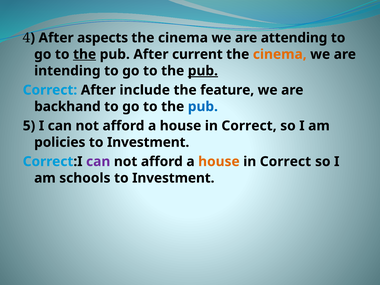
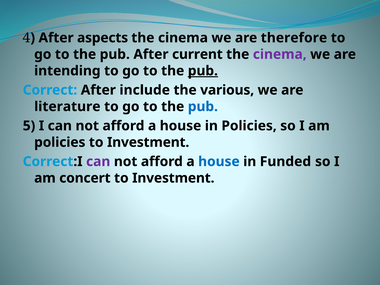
attending: attending -> therefore (294, 38)
the underline: present -> none (85, 54)
cinema colour: orange -> purple (280, 54)
feature: feature -> various (227, 90)
backhand: backhand -> literature (67, 107)
Correct: Correct -> Policies (249, 126)
house colour: orange -> blue (219, 162)
Correct: Correct -> Funded (285, 162)
schools: schools -> concert (85, 178)
